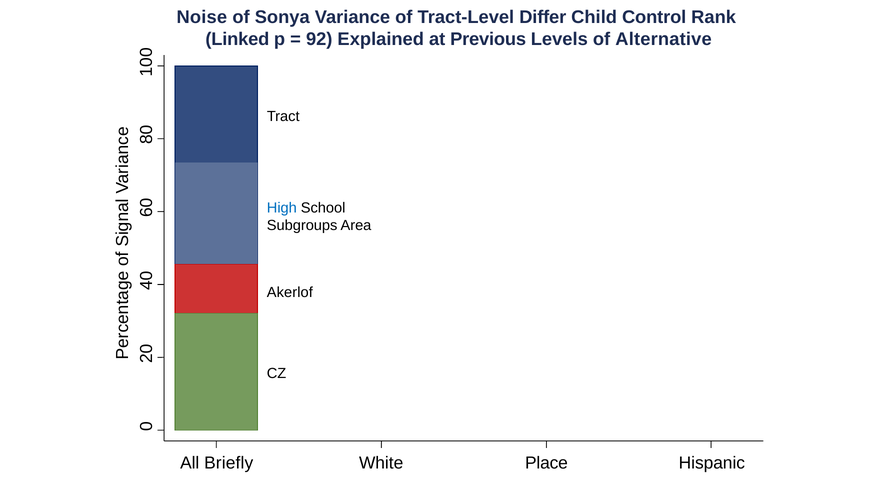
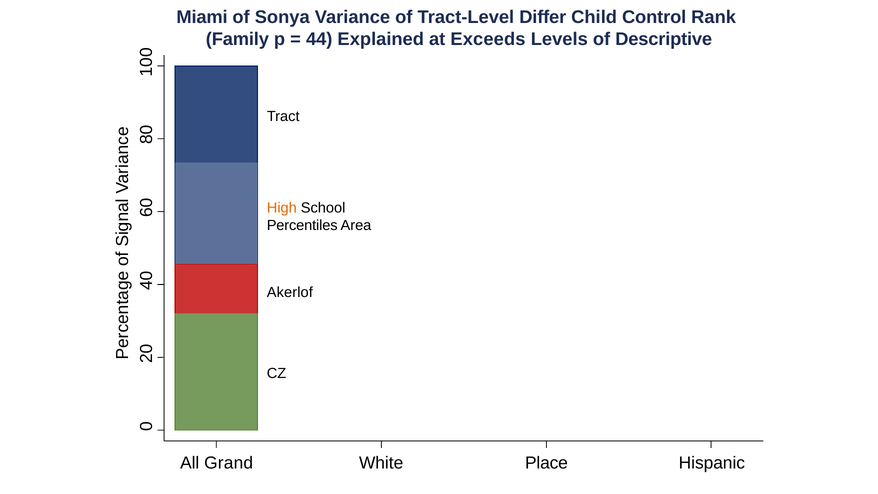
Noise: Noise -> Miami (202, 17)
Linked: Linked -> Family (237, 39)
92: 92 -> 44 (319, 39)
Previous: Previous -> Exceeds (488, 39)
Alternative: Alternative -> Descriptive (664, 39)
High colour: blue -> orange (282, 208)
Subgroups: Subgroups -> Percentiles (302, 225)
Briefly: Briefly -> Grand (229, 463)
